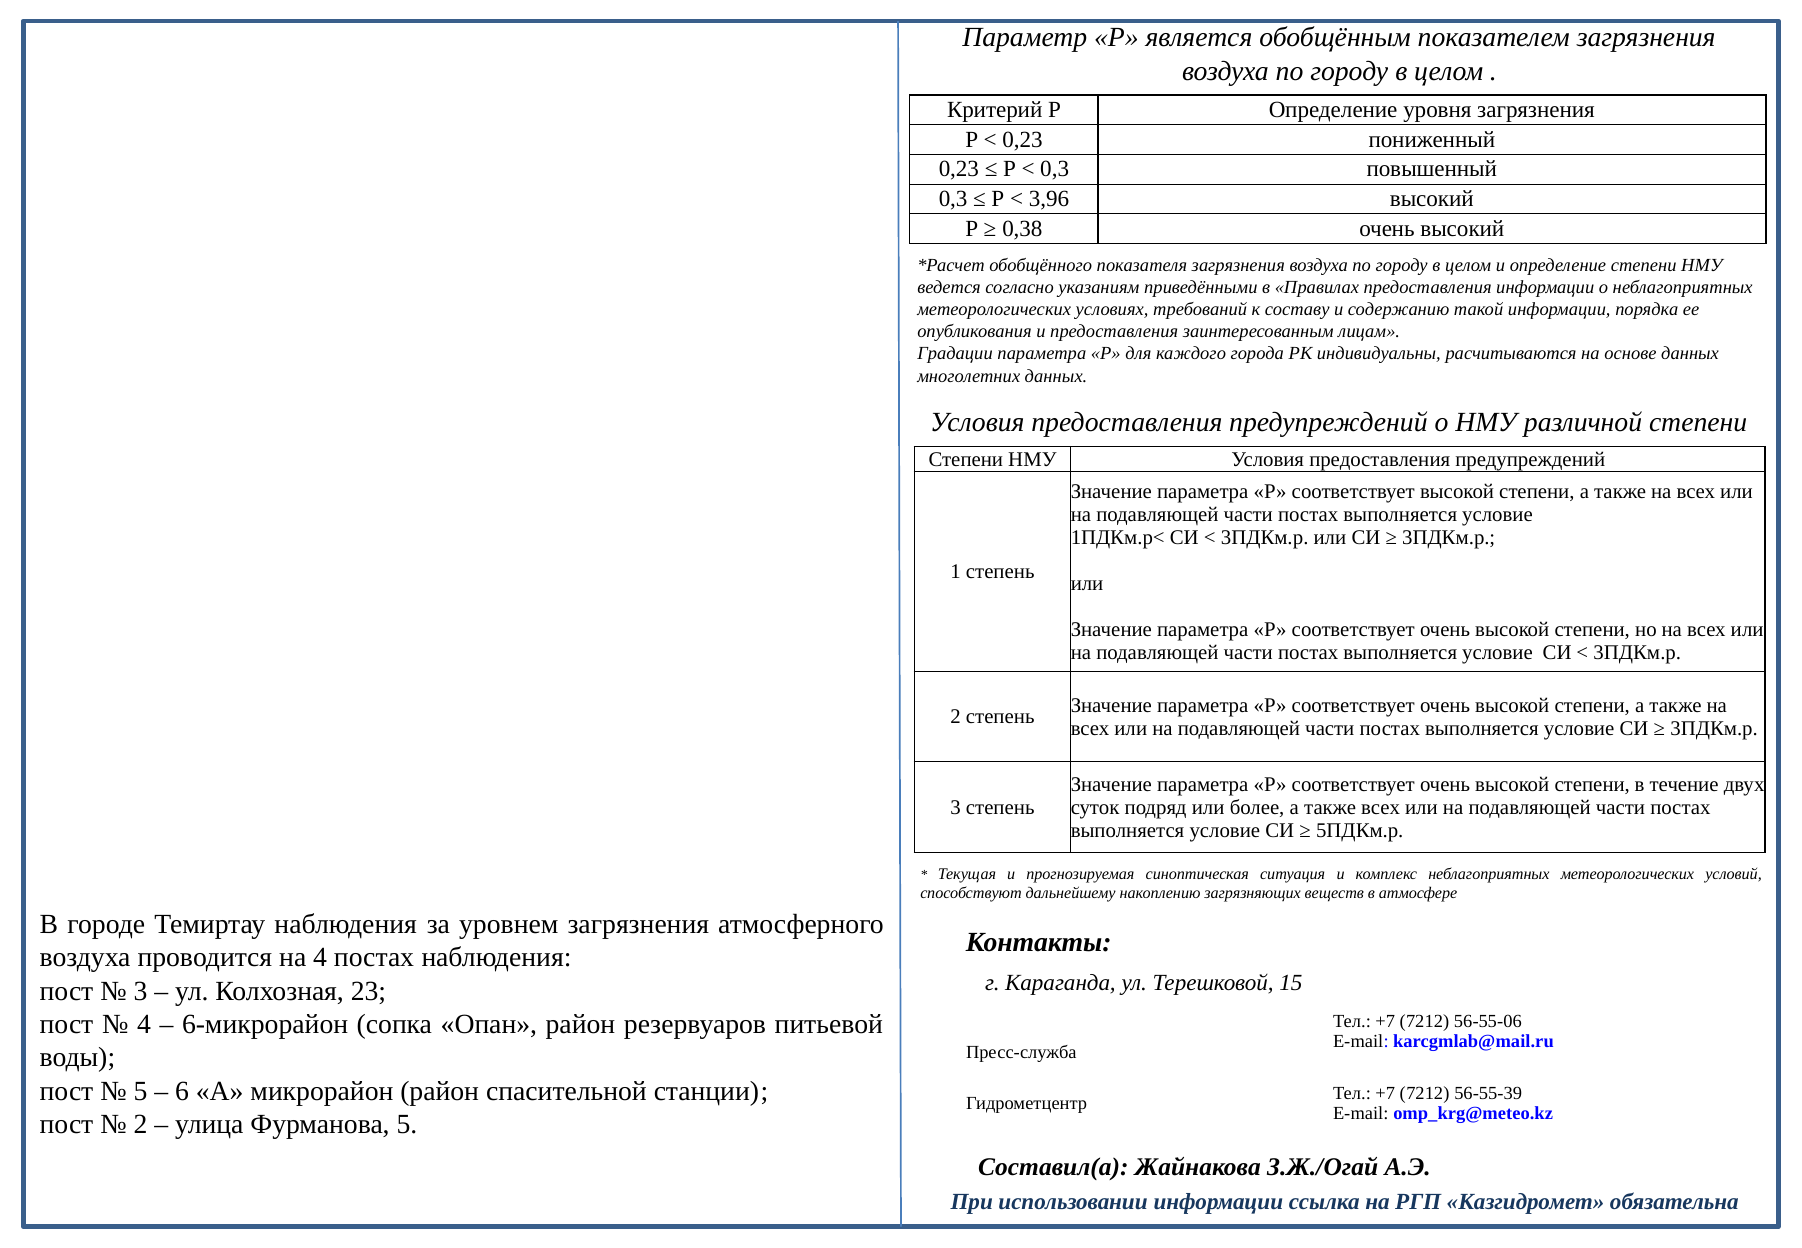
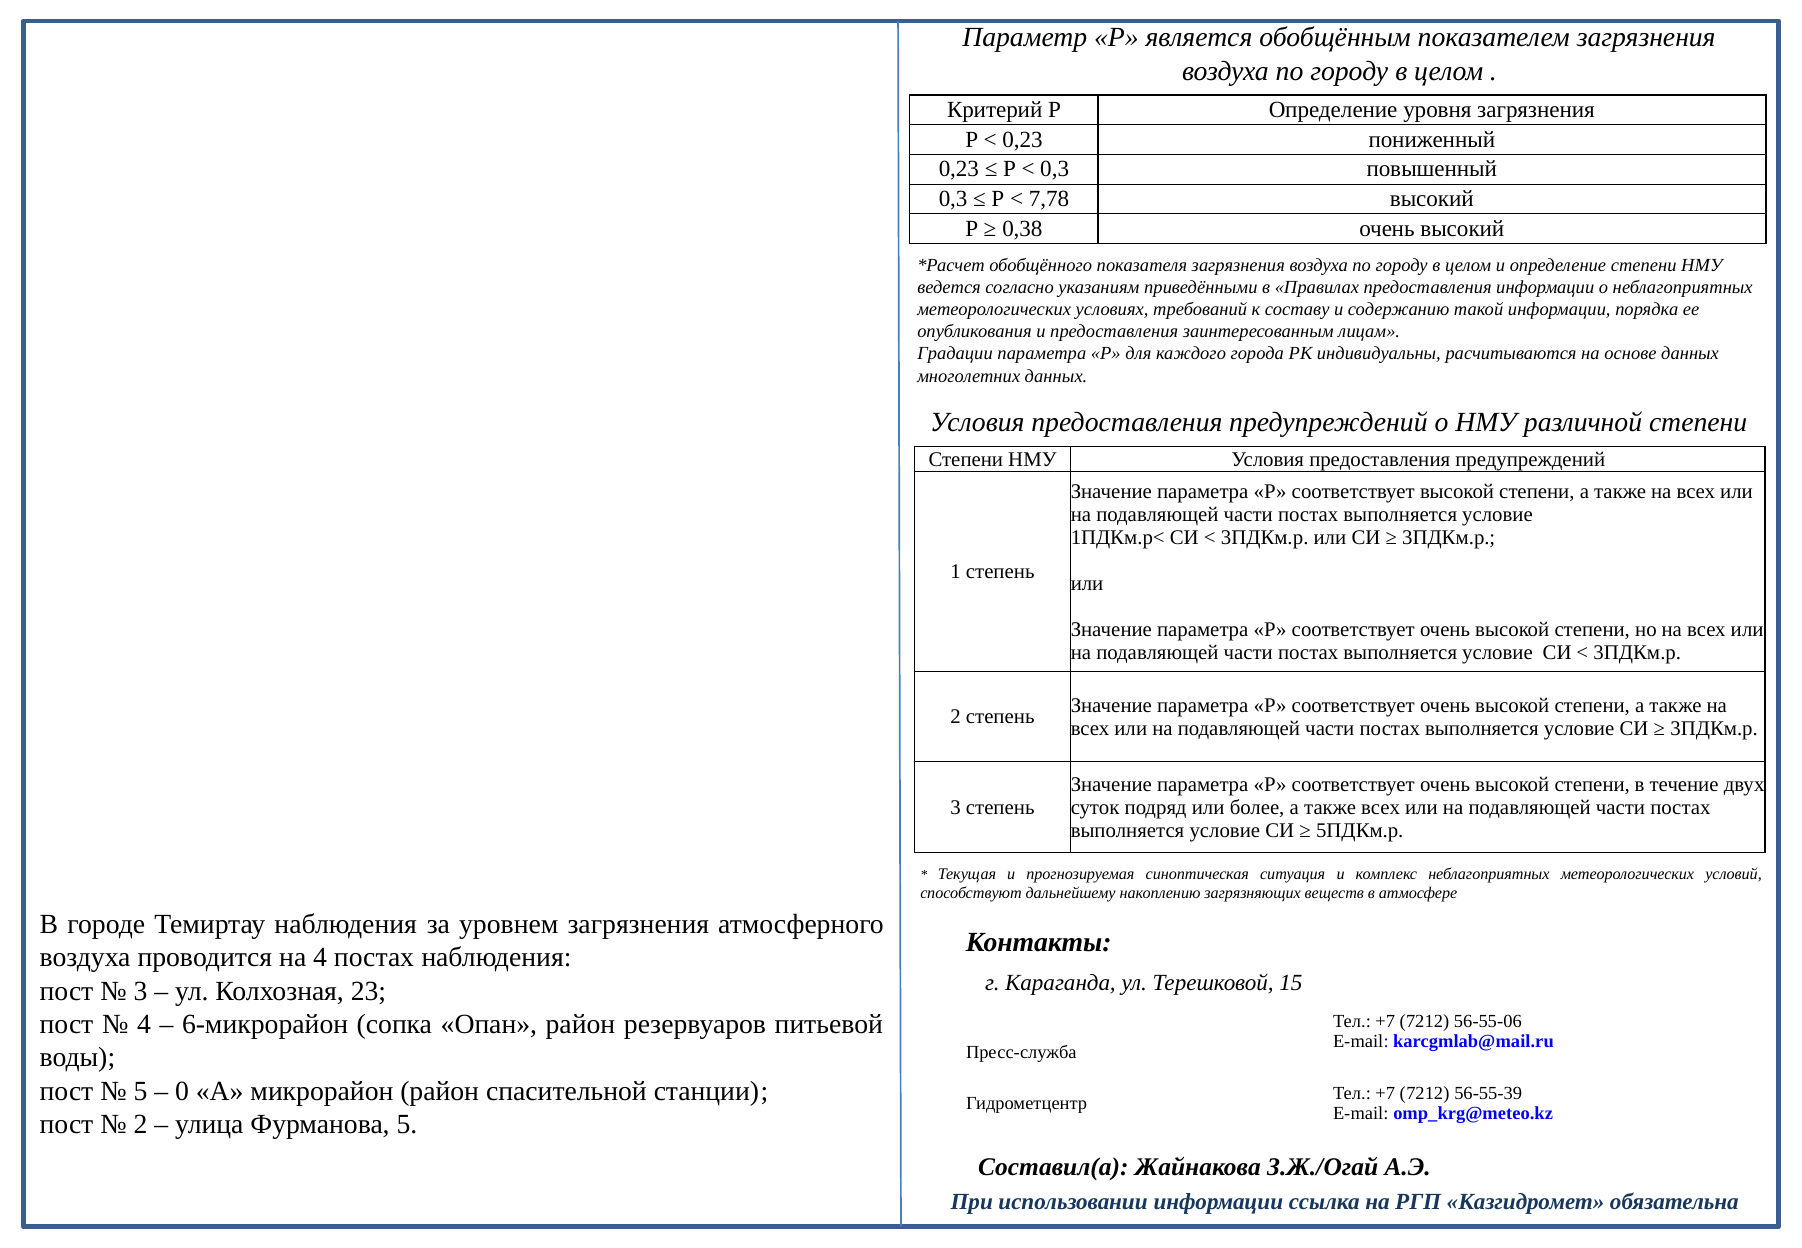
3,96: 3,96 -> 7,78 (1049, 199)
6: 6 -> 0 (182, 1091)
